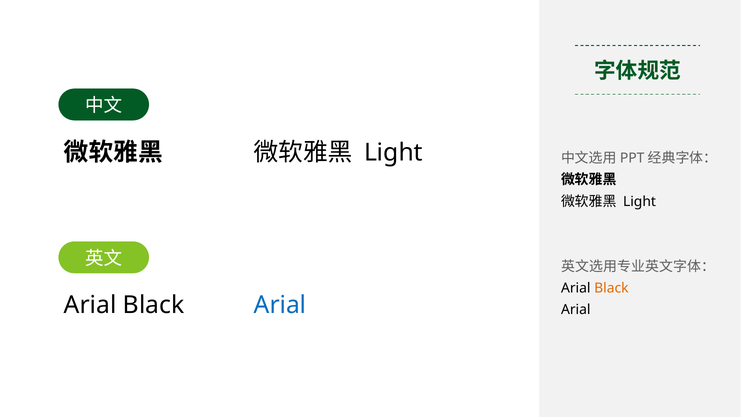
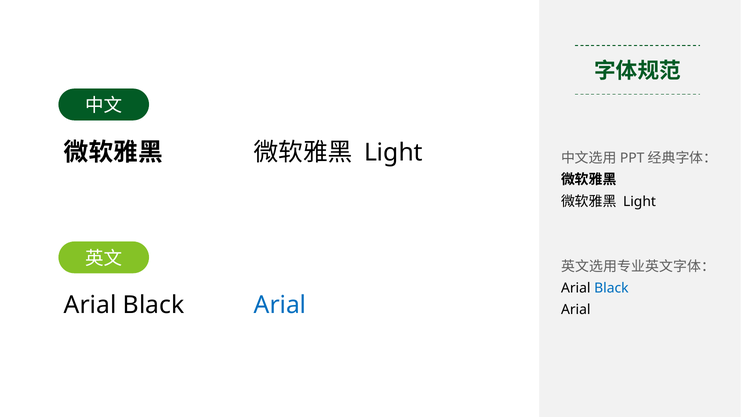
Black colour: orange -> blue (611, 288)
